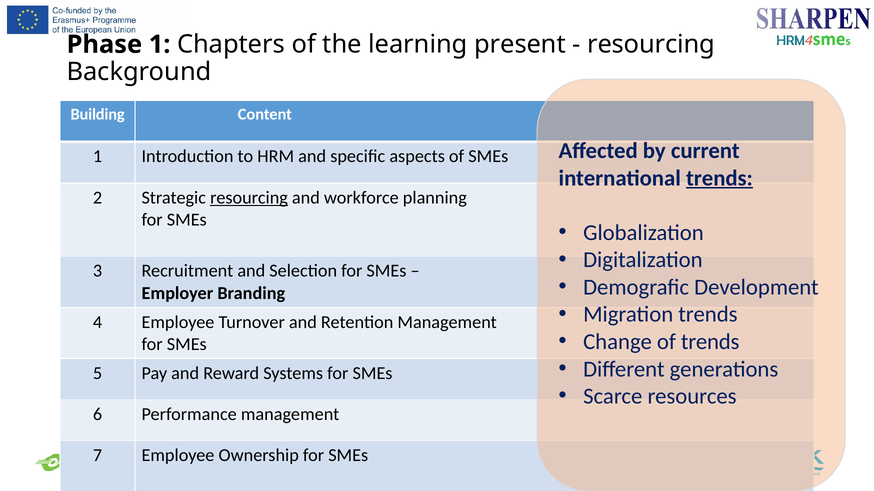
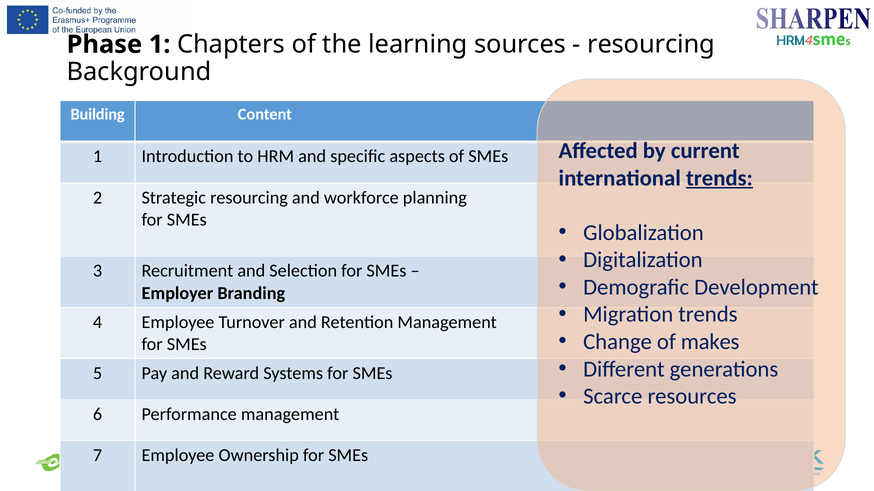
present: present -> sources (520, 44)
resourcing underline: present -> none (249, 198)
of trends: trends -> makes (710, 342)
